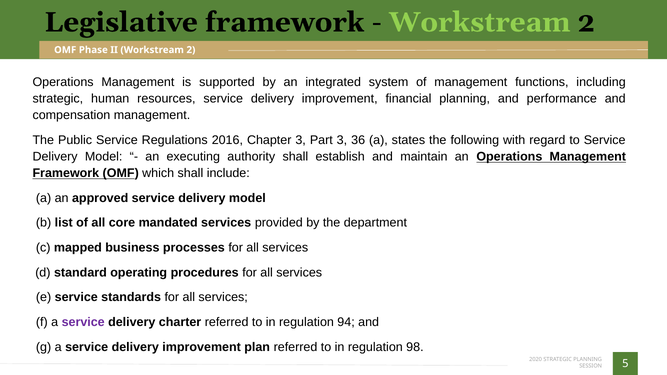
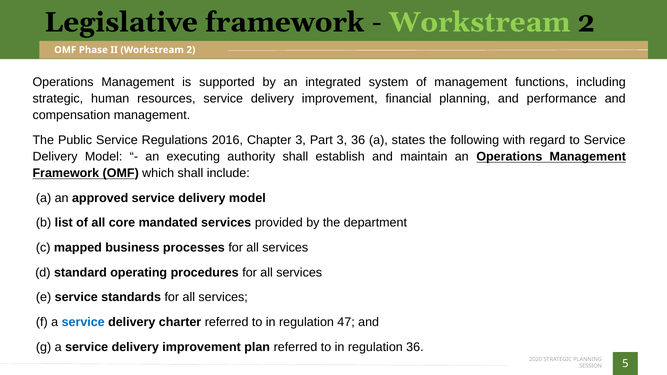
service colour: purple -> blue (83, 322)
94: 94 -> 47 (346, 322)
regulation 98: 98 -> 36 (415, 347)
